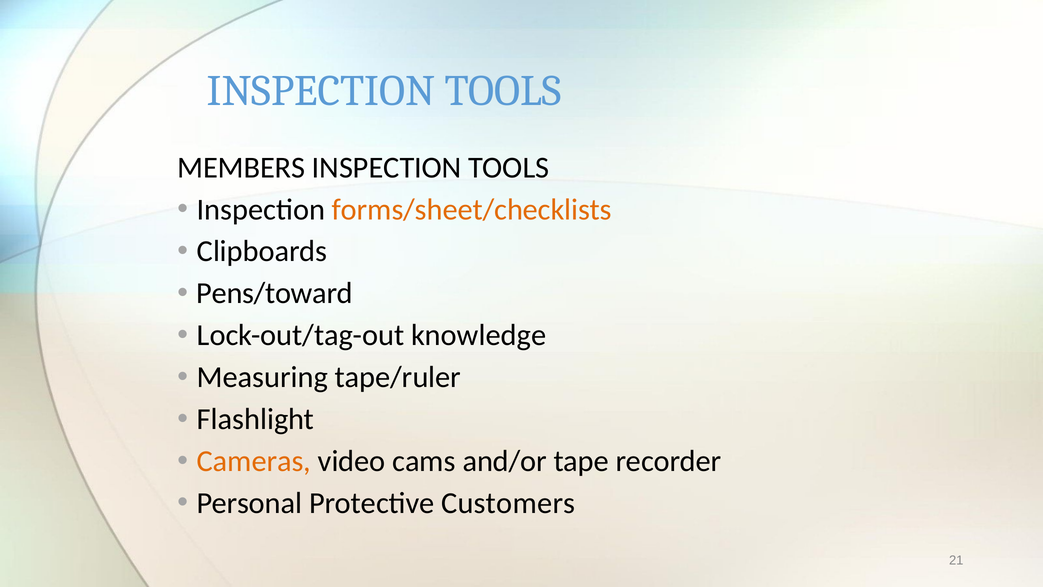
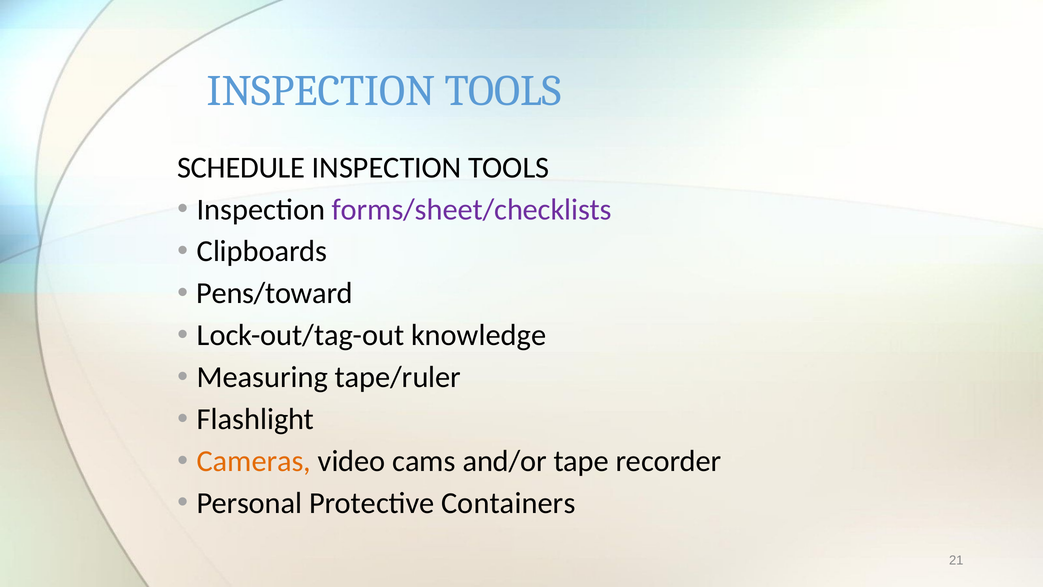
MEMBERS: MEMBERS -> SCHEDULE (241, 167)
forms/sheet/checklists colour: orange -> purple (472, 209)
Customers: Customers -> Containers (508, 503)
